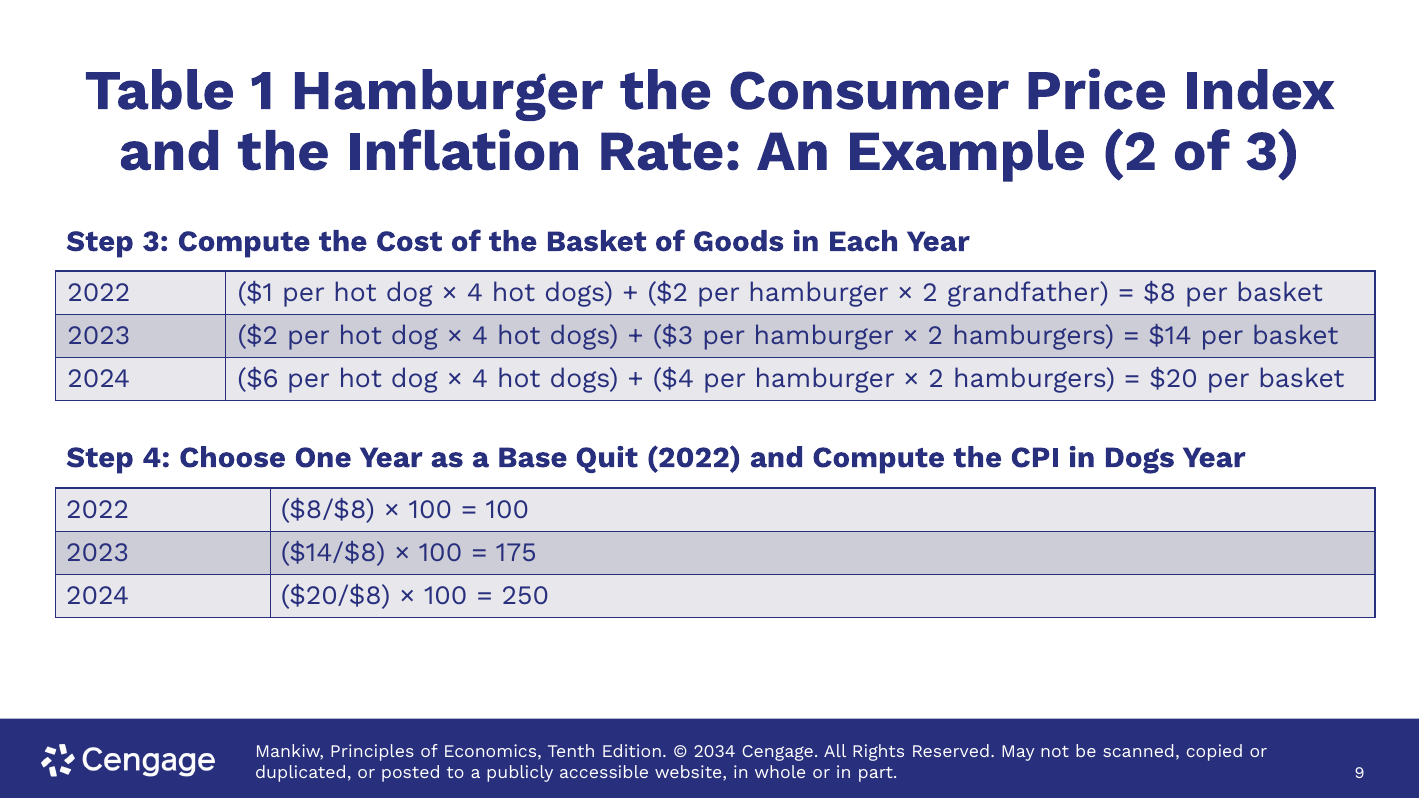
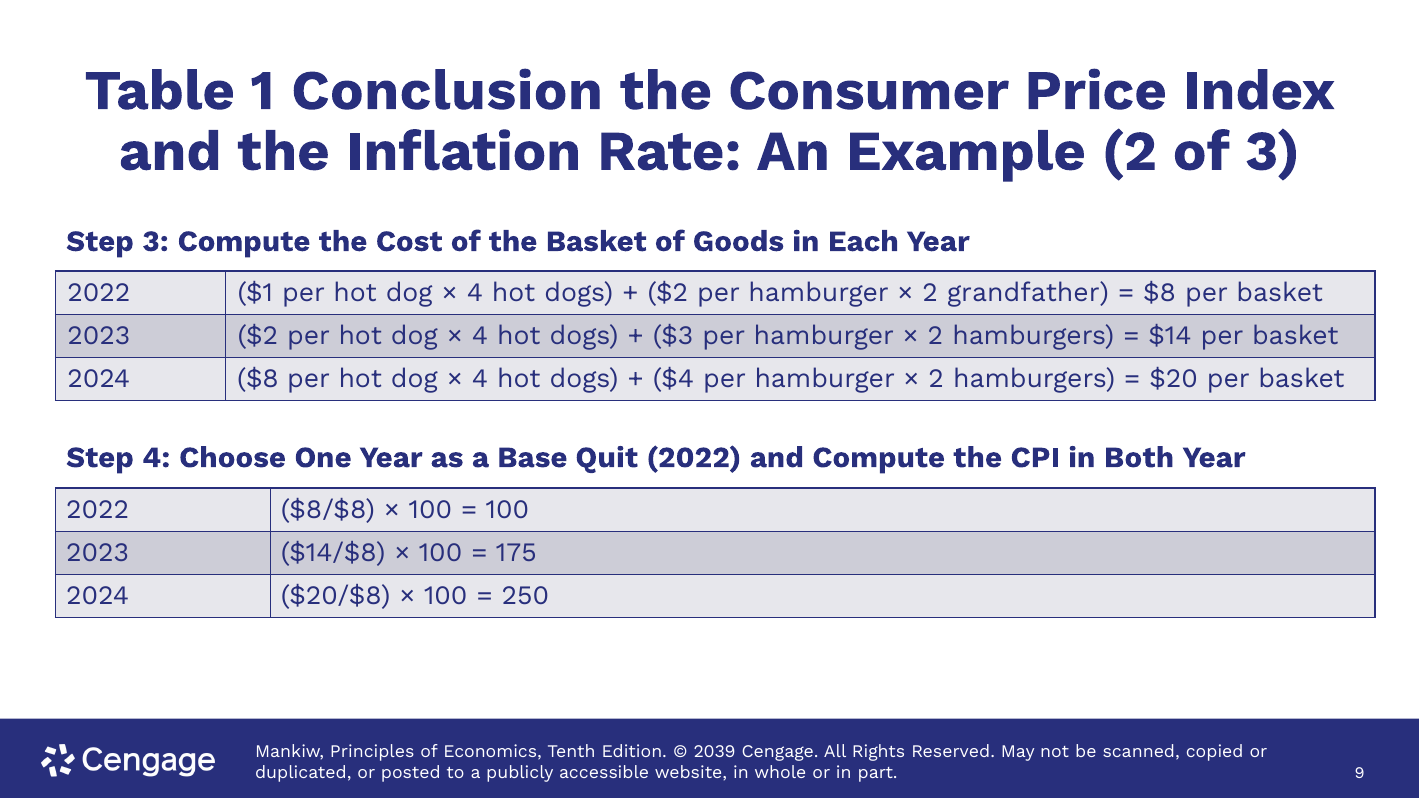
1 Hamburger: Hamburger -> Conclusion (447, 91)
2024 $6: $6 -> $8 (258, 379)
in Dogs: Dogs -> Both (1139, 458)
2034: 2034 -> 2039 (715, 752)
